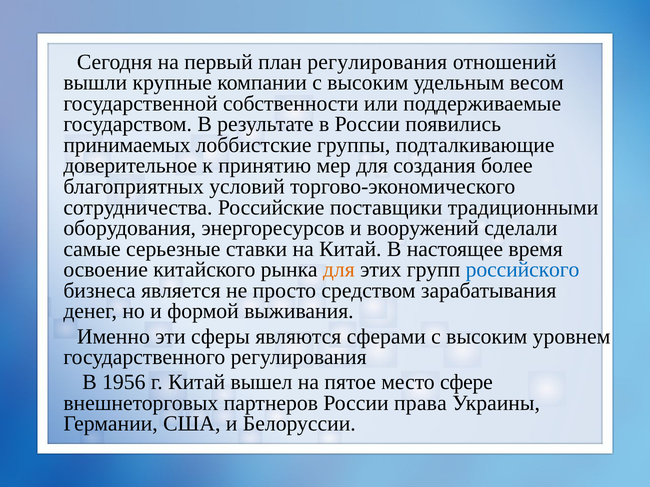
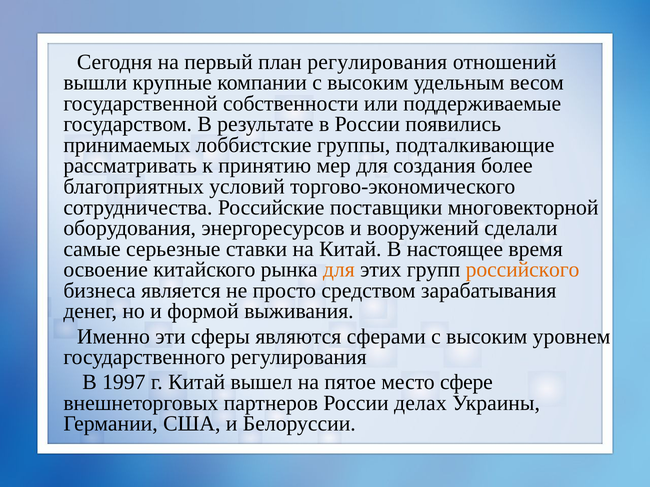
доверительное: доверительное -> рассматривать (130, 166)
традиционными: традиционными -> многовекторной (523, 208)
российского colour: blue -> orange (523, 270)
1956: 1956 -> 1997 (124, 383)
права: права -> делах (420, 403)
